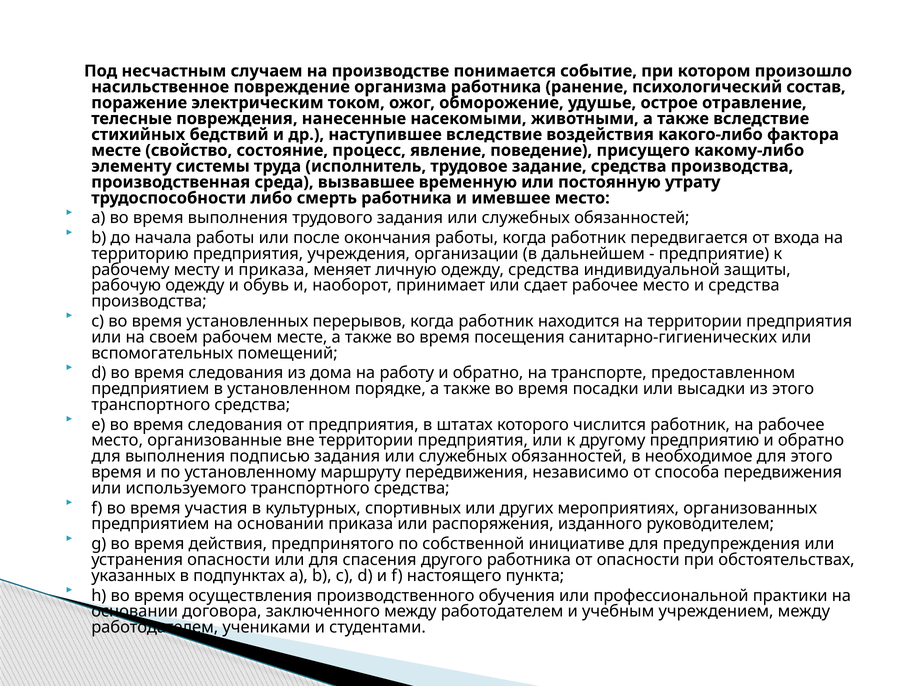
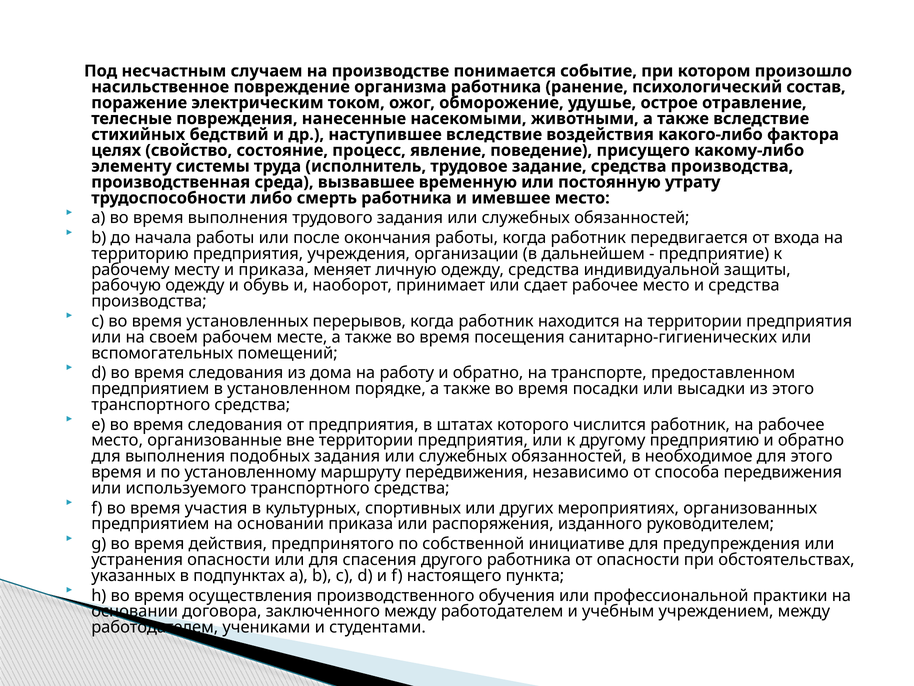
месте: месте -> целях (116, 150)
подписью: подписью -> подобных (270, 456)
